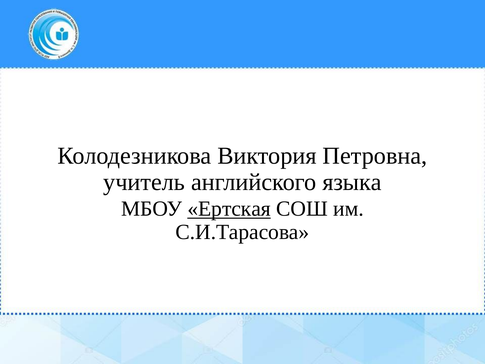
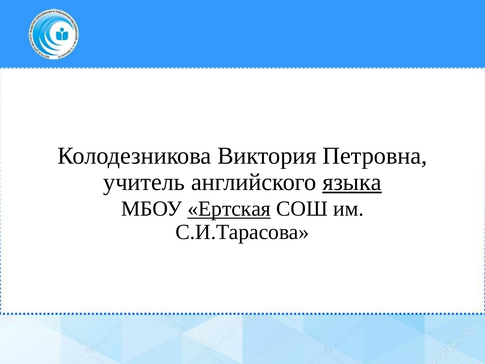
языка underline: none -> present (352, 182)
